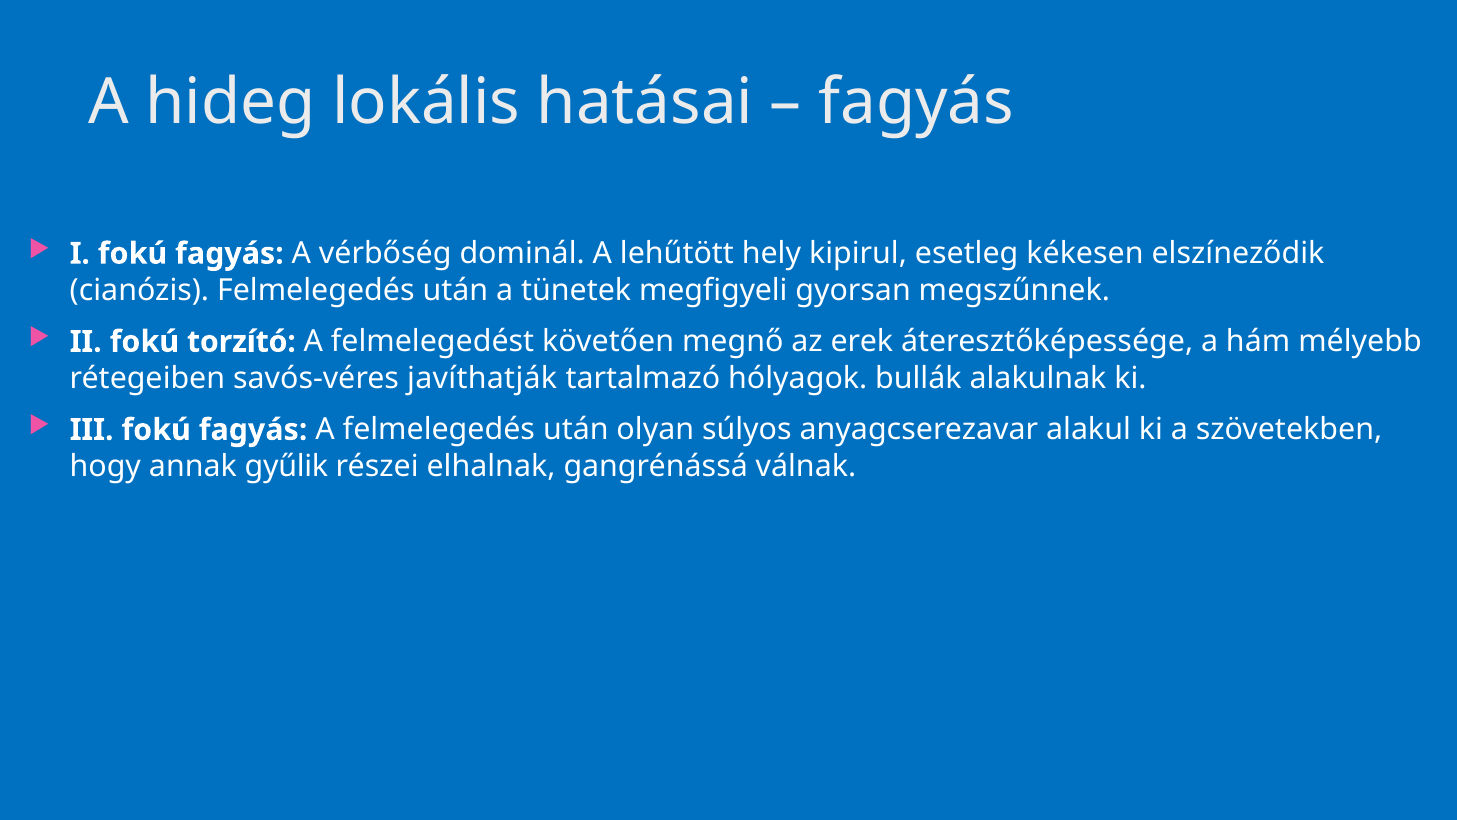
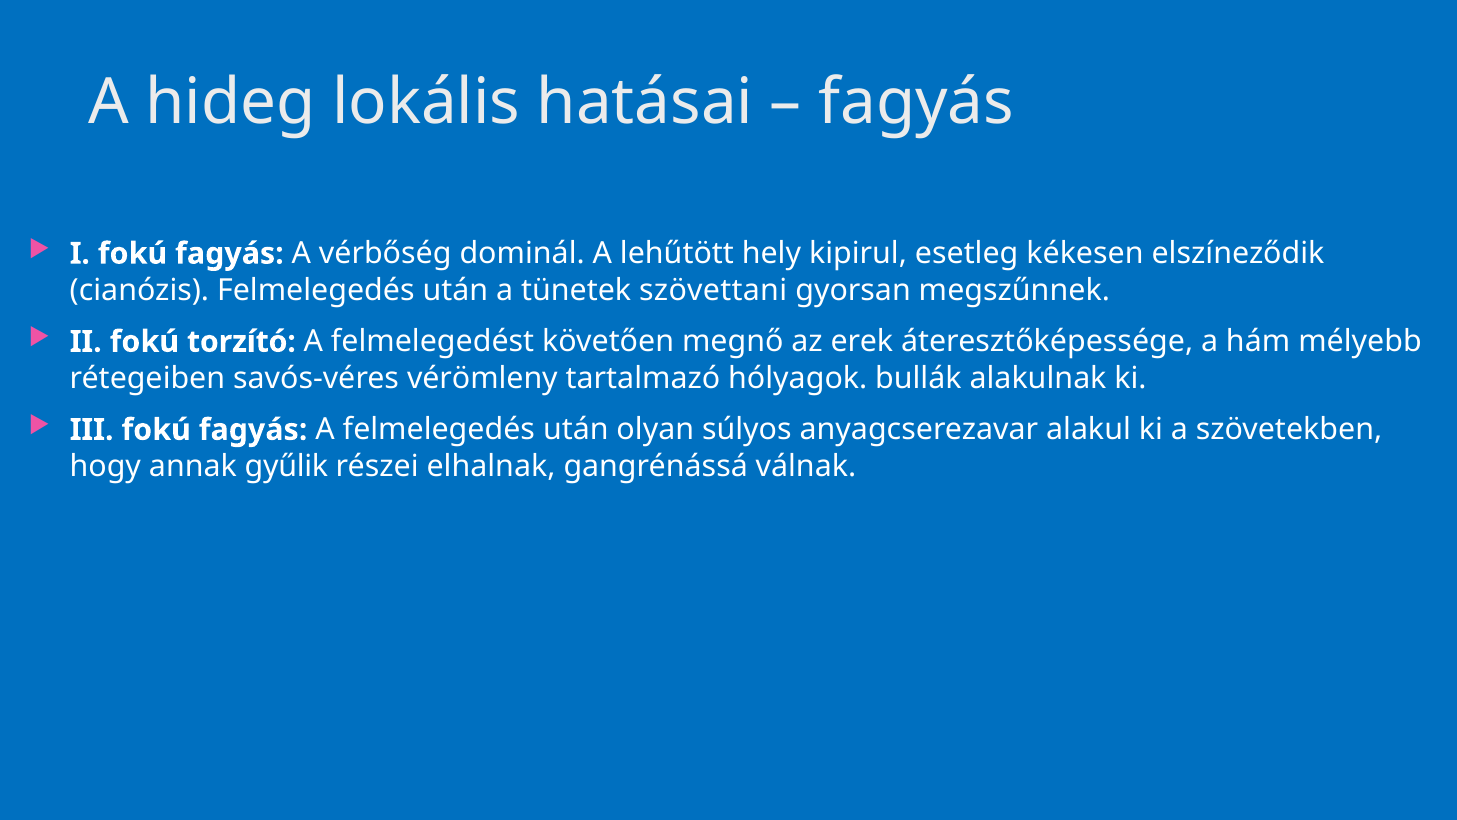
megfigyeli: megfigyeli -> szövettani (713, 290)
javíthatják: javíthatják -> vérömleny (482, 378)
